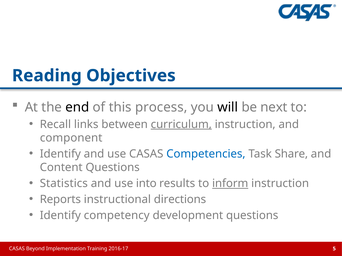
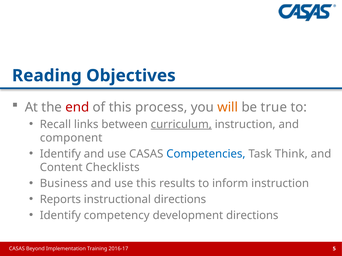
end colour: black -> red (77, 108)
will colour: black -> orange (228, 108)
next: next -> true (274, 108)
Share: Share -> Think (291, 154)
Content Questions: Questions -> Checklists (113, 168)
Statistics: Statistics -> Business (64, 184)
use into: into -> this (146, 184)
inform underline: present -> none (230, 184)
development questions: questions -> directions (252, 216)
